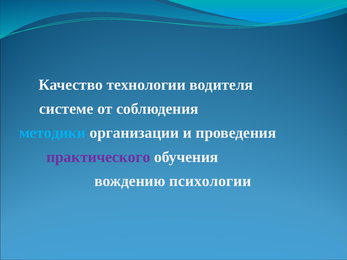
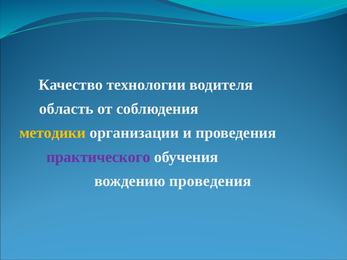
системе: системе -> область (66, 109)
методики colour: light blue -> yellow (53, 133)
вождению психологии: психологии -> проведения (210, 181)
